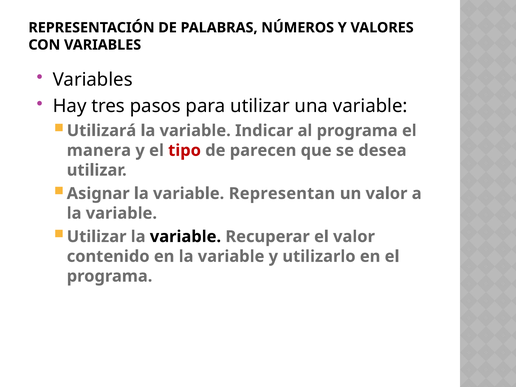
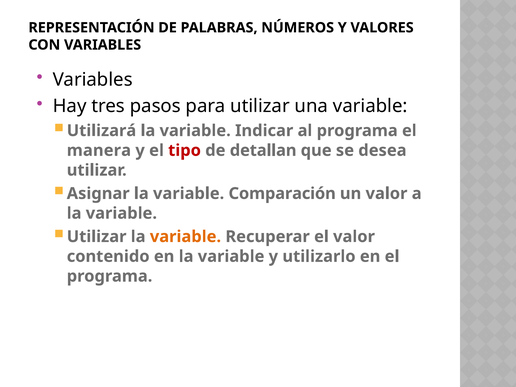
parecen: parecen -> detallan (263, 150)
Representan: Representan -> Comparación (282, 194)
variable colour: black -> orange (185, 237)
